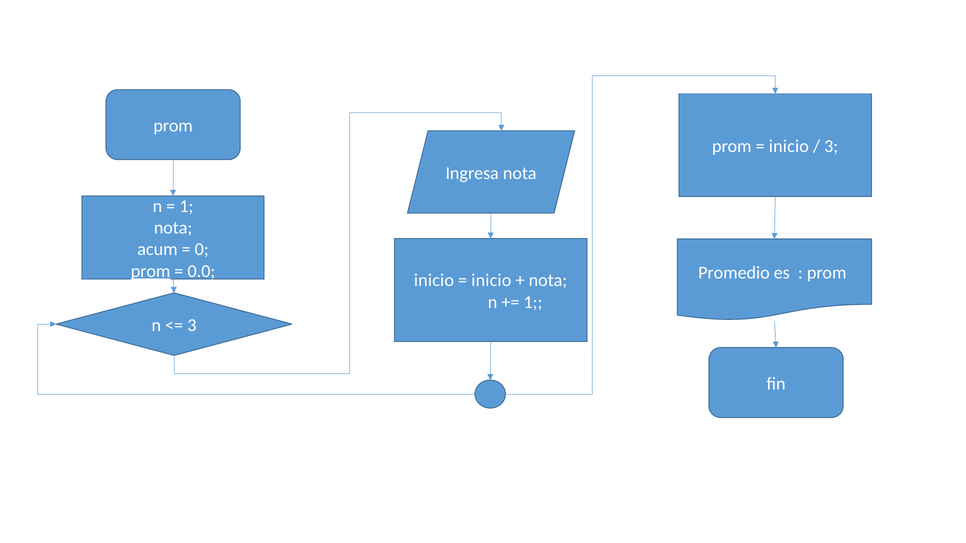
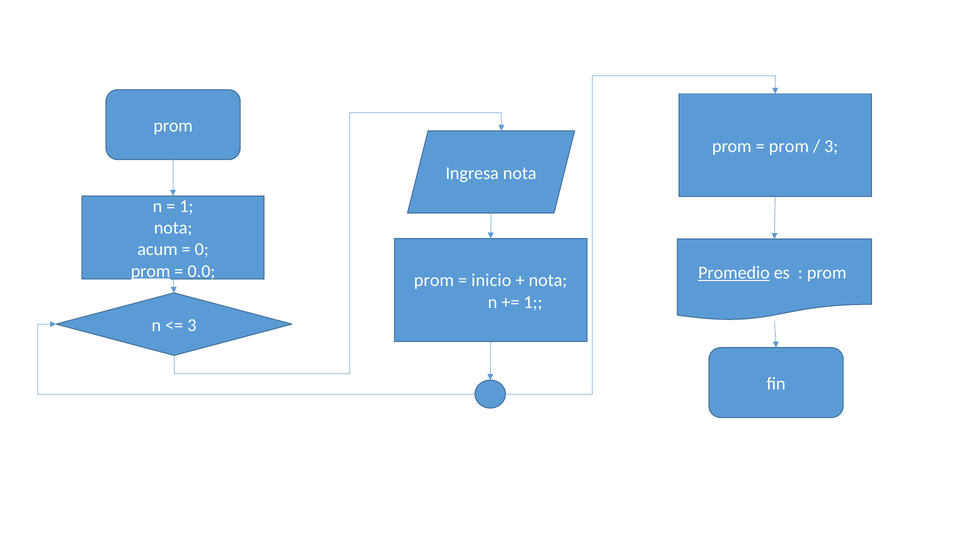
inicio: inicio -> prom (789, 147)
Promedio underline: none -> present (734, 273)
inicio: inicio -> prom (434, 281)
